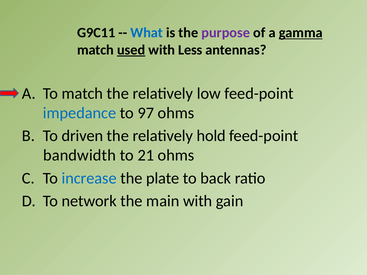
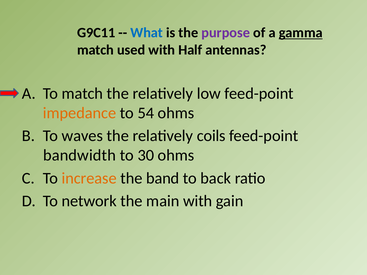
used underline: present -> none (131, 50)
Less: Less -> Half (190, 50)
impedance colour: blue -> orange (80, 113)
97: 97 -> 54 (146, 113)
driven: driven -> waves (82, 136)
hold: hold -> coils (211, 136)
21: 21 -> 30 (146, 155)
increase colour: blue -> orange (89, 178)
plate: plate -> band (163, 178)
